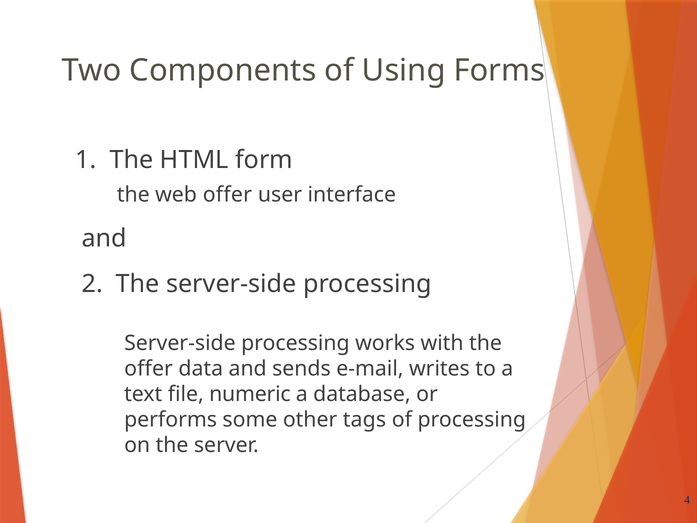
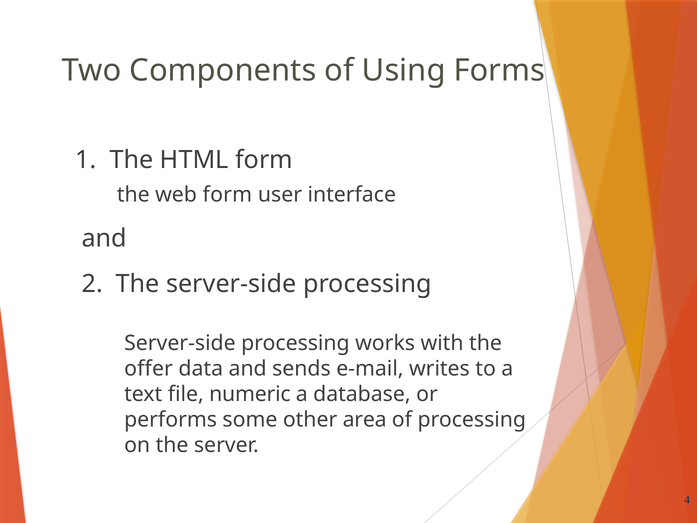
web offer: offer -> form (227, 195)
tags: tags -> area (365, 420)
